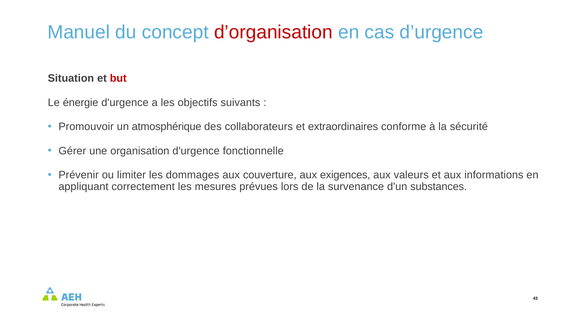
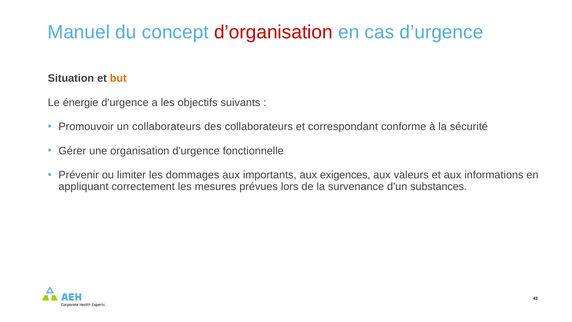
but colour: red -> orange (118, 78)
un atmosphérique: atmosphérique -> collaborateurs (167, 127)
extraordinaires: extraordinaires -> correspondant (343, 127)
couverture: couverture -> importants (270, 175)
